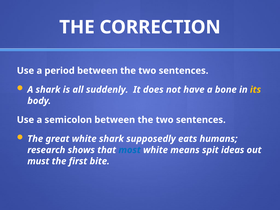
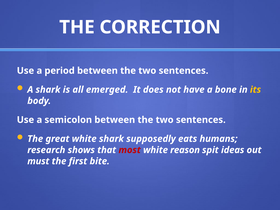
suddenly: suddenly -> emerged (107, 90)
most colour: blue -> red (130, 150)
means: means -> reason (185, 150)
